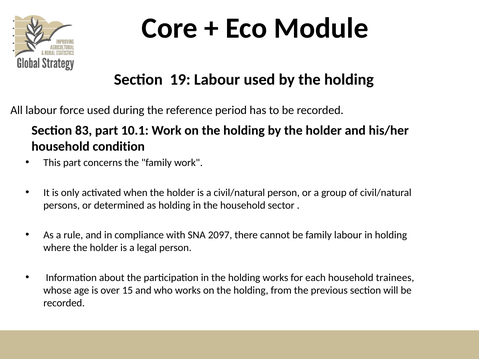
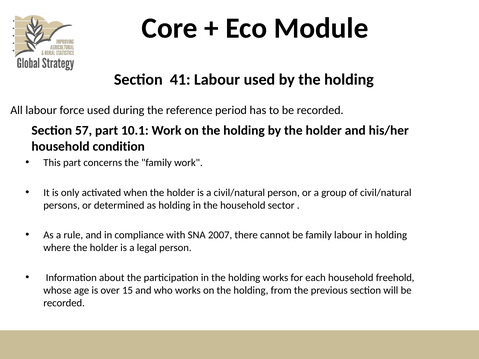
19: 19 -> 41 (180, 79)
83: 83 -> 57 (84, 131)
2097: 2097 -> 2007 (220, 235)
trainees: trainees -> freehold (395, 278)
